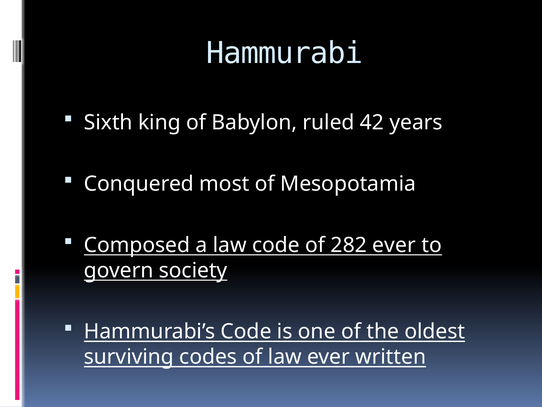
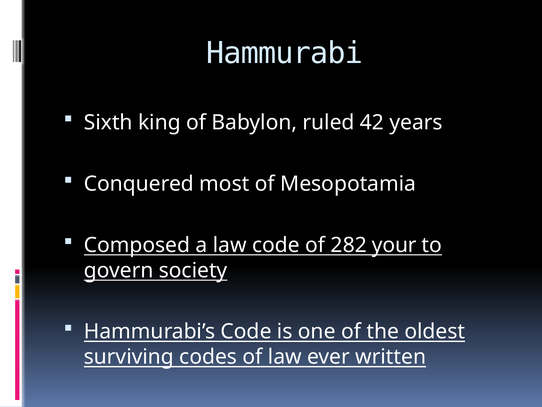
282 ever: ever -> your (394, 245)
